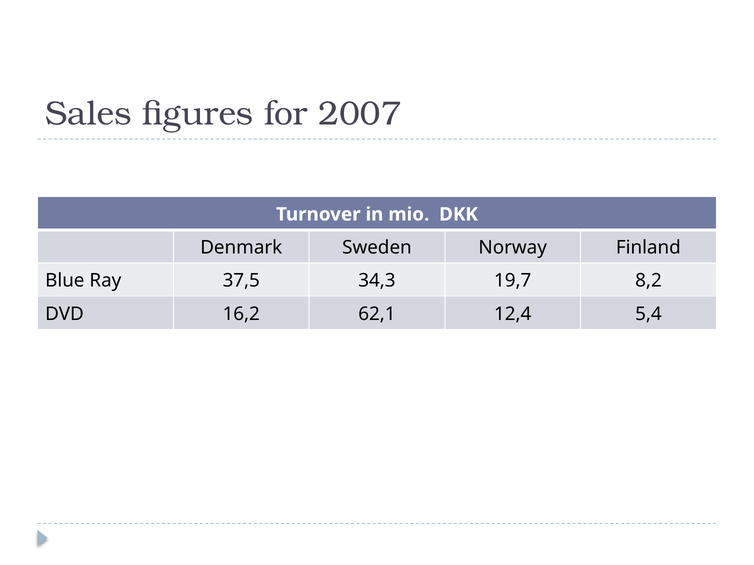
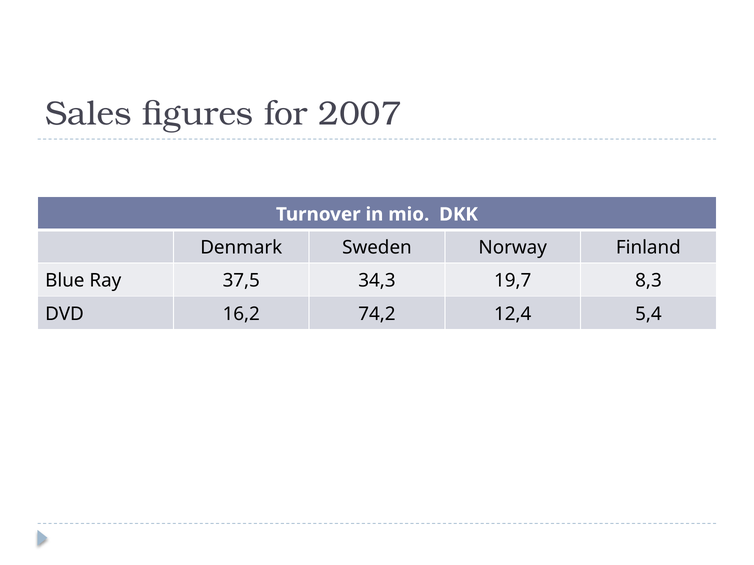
8,2: 8,2 -> 8,3 (648, 281)
62,1: 62,1 -> 74,2 (377, 314)
